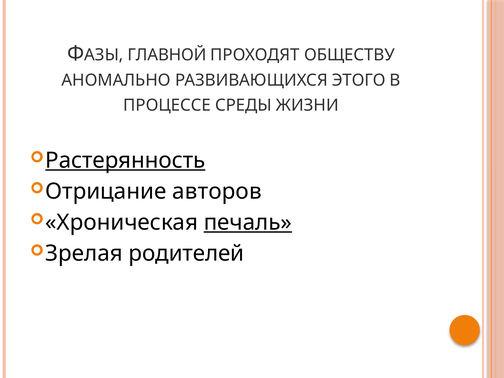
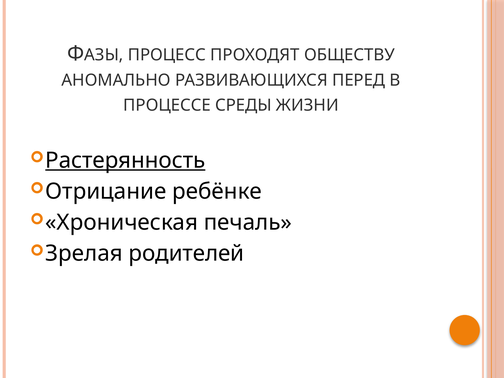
ГЛАВНОЙ: ГЛАВНОЙ -> ПРОЦЕСС (167, 55)
ЭТОГО: ЭТОГО -> ПЕРЕД (359, 80)
авторов: авторов -> ребёнке (217, 191)
печаль underline: present -> none (248, 222)
